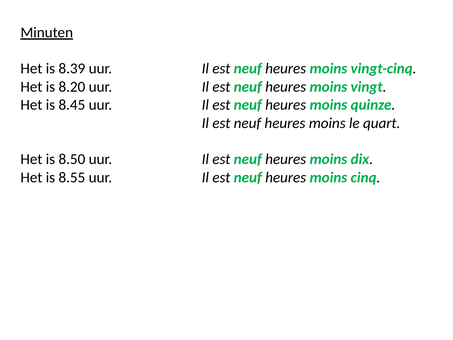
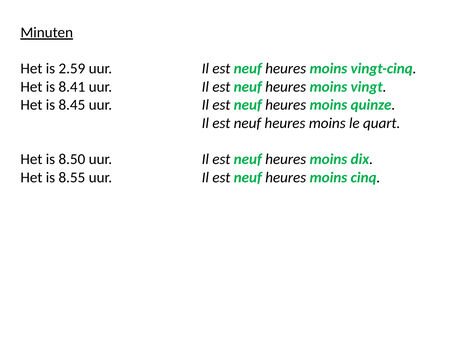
8.39: 8.39 -> 2.59 (72, 69)
8.20: 8.20 -> 8.41 (72, 87)
